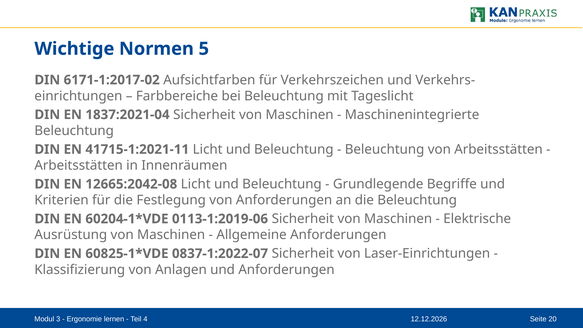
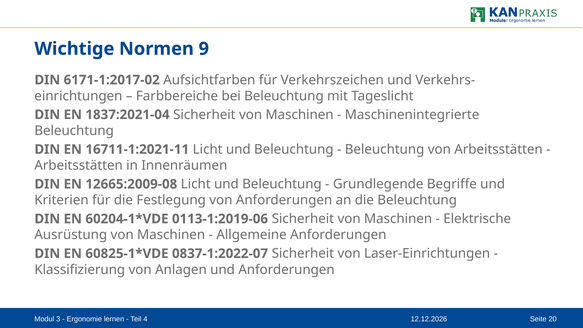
5: 5 -> 9 (204, 49)
41715-1:2021-11: 41715-1:2021-11 -> 16711-1:2021-11 (137, 149)
12665:2042-08: 12665:2042-08 -> 12665:2009-08 (131, 184)
